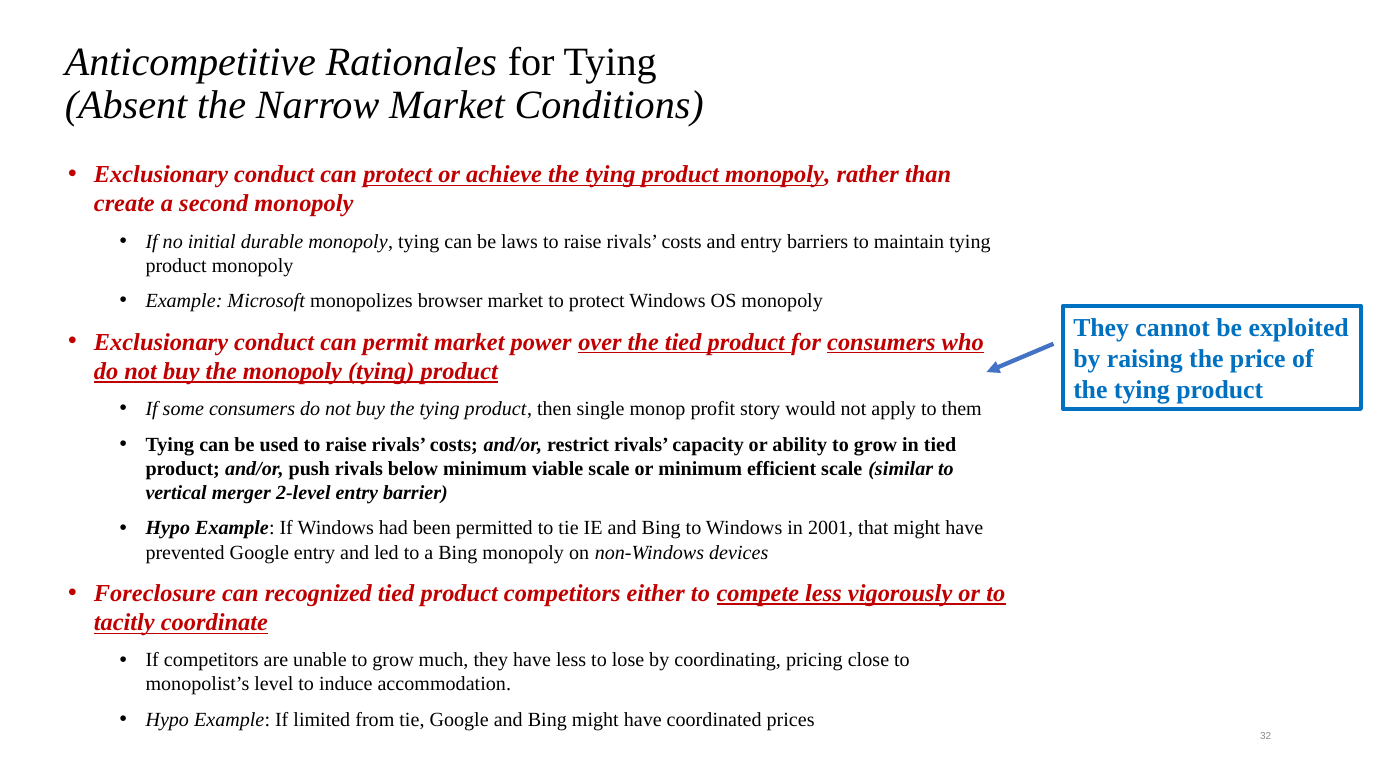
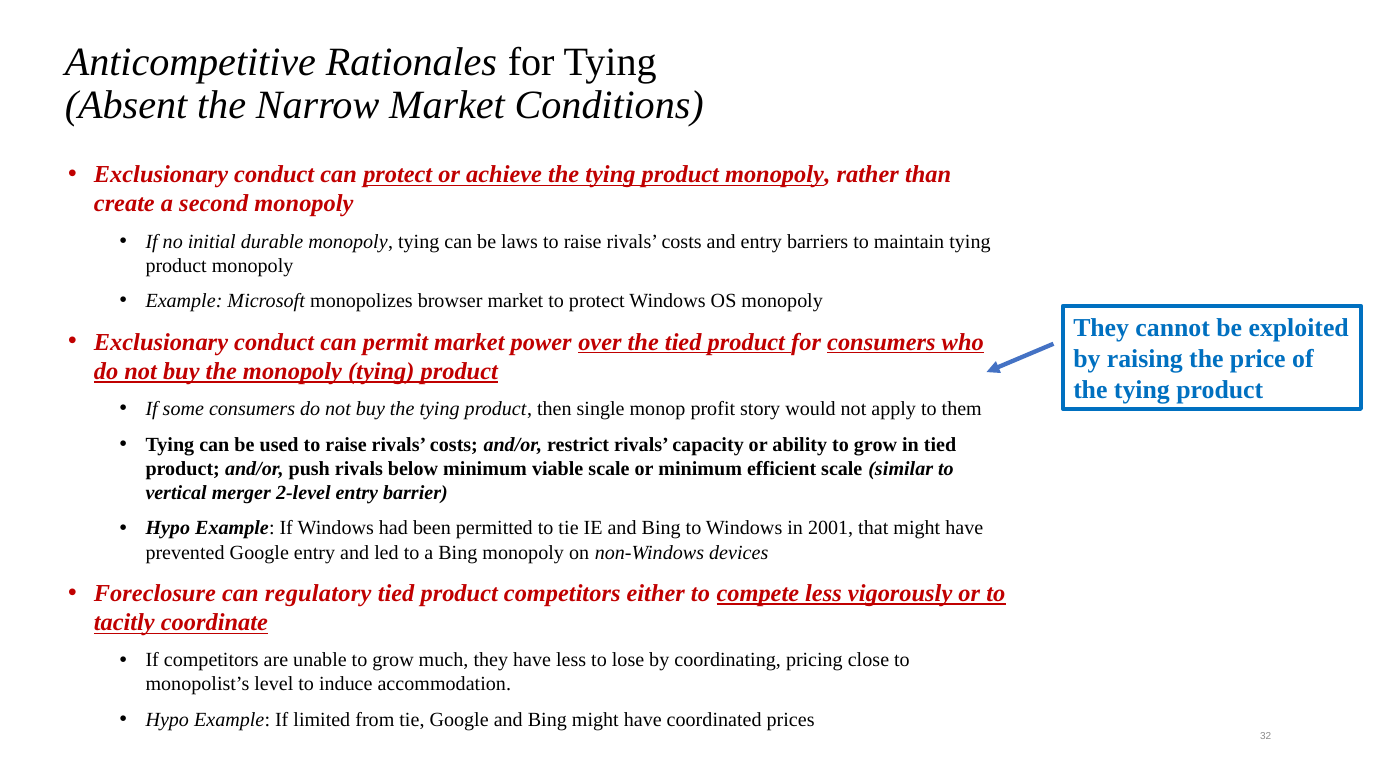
recognized: recognized -> regulatory (318, 593)
